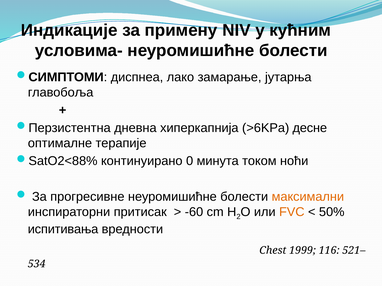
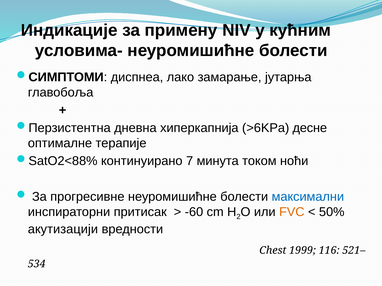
0: 0 -> 7 (190, 161)
максимални colour: orange -> blue (308, 197)
испитивања: испитивања -> акутизацији (63, 230)
